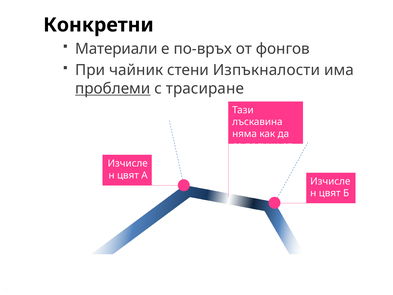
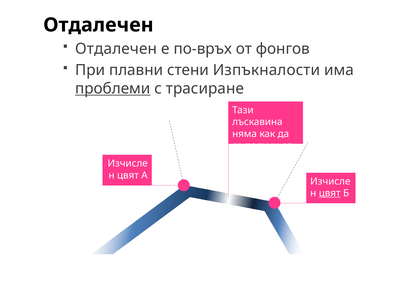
Конкретни: Конкретни -> Отдалечен (98, 25)
Материали: Материали -> Отдалечен (116, 49)
чайник: чайник -> плавни (136, 70)
цвят underline: none -> present (330, 193)
